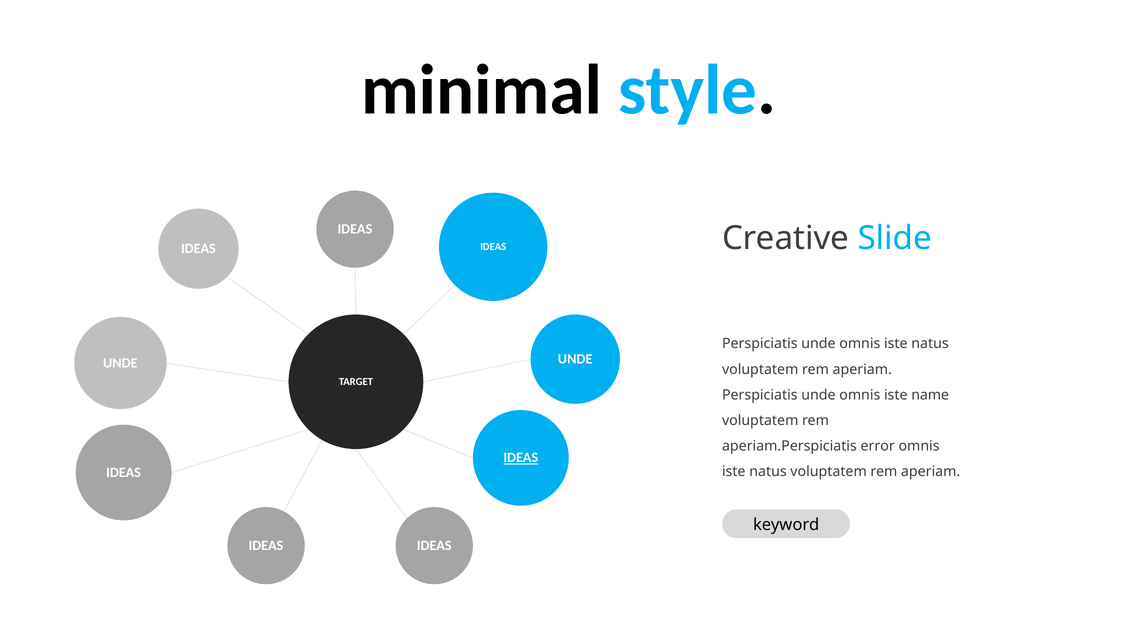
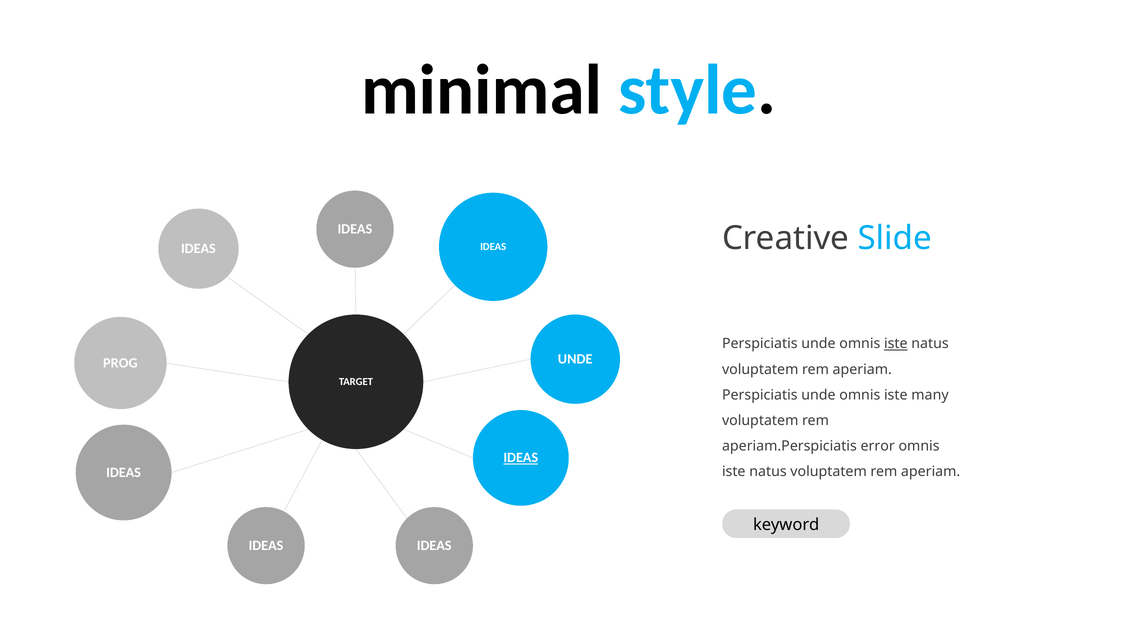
iste underline: none -> present (896, 344)
UNDE: UNDE -> PROG (120, 363)
name: name -> many (930, 395)
